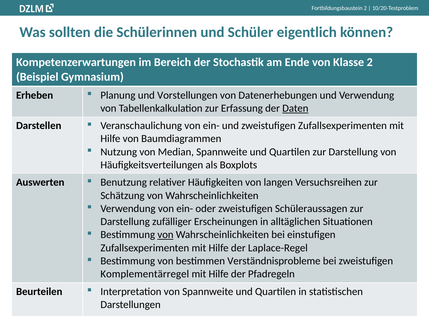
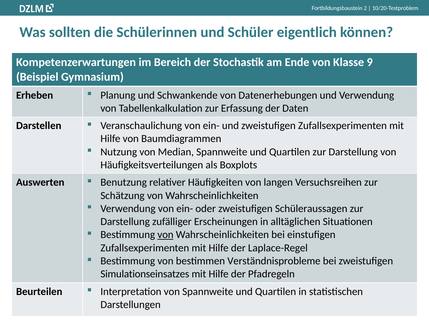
Klasse 2: 2 -> 9 (370, 62)
Vorstellungen: Vorstellungen -> Schwankende (187, 95)
Daten underline: present -> none (295, 108)
Komplementärregel: Komplementärregel -> Simulationseinsatzes (145, 274)
